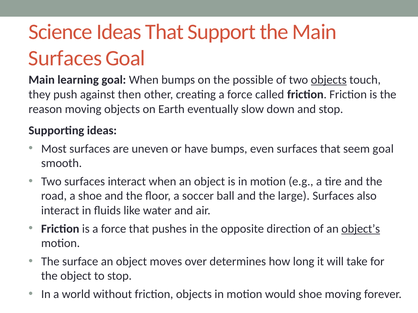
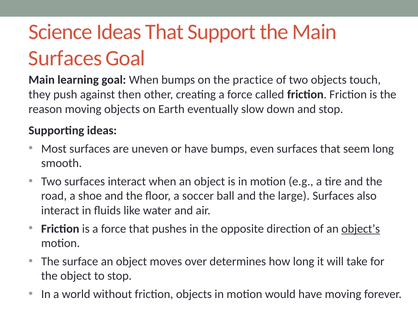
possible: possible -> practice (253, 80)
objects underline: present -> none (329, 80)
seem goal: goal -> long (383, 149)
would shoe: shoe -> have (310, 295)
